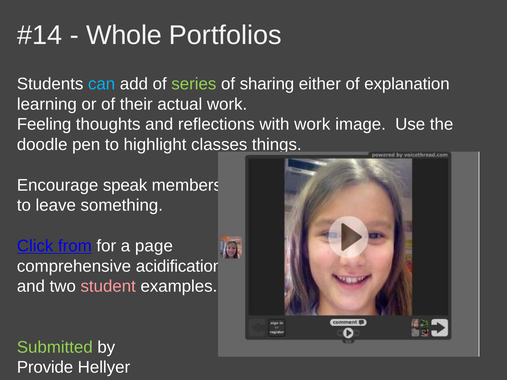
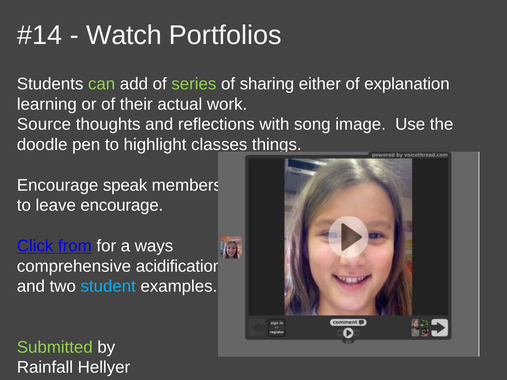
Whole: Whole -> Watch (124, 35)
can colour: light blue -> light green (102, 84)
Feeling: Feeling -> Source (44, 125)
with work: work -> song (312, 125)
leave something: something -> encourage (122, 206)
page: page -> ways (154, 246)
student colour: pink -> light blue (108, 287)
Provide: Provide -> Rainfall (45, 368)
